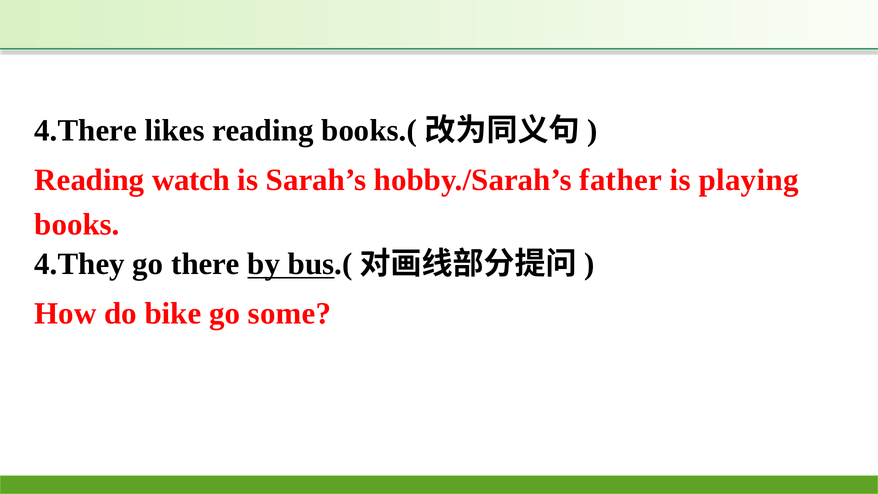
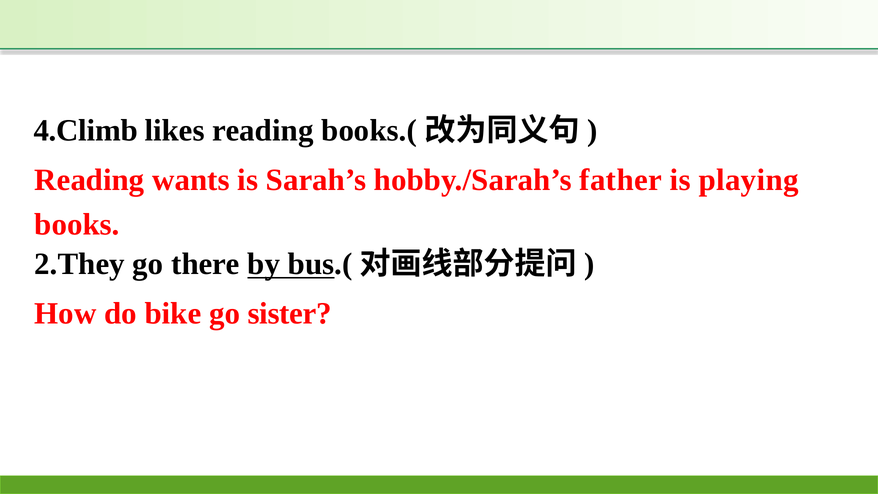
4.There: 4.There -> 4.Climb (86, 130)
watch: watch -> wants (191, 180)
4.They: 4.They -> 2.They (80, 264)
some: some -> sister (290, 314)
